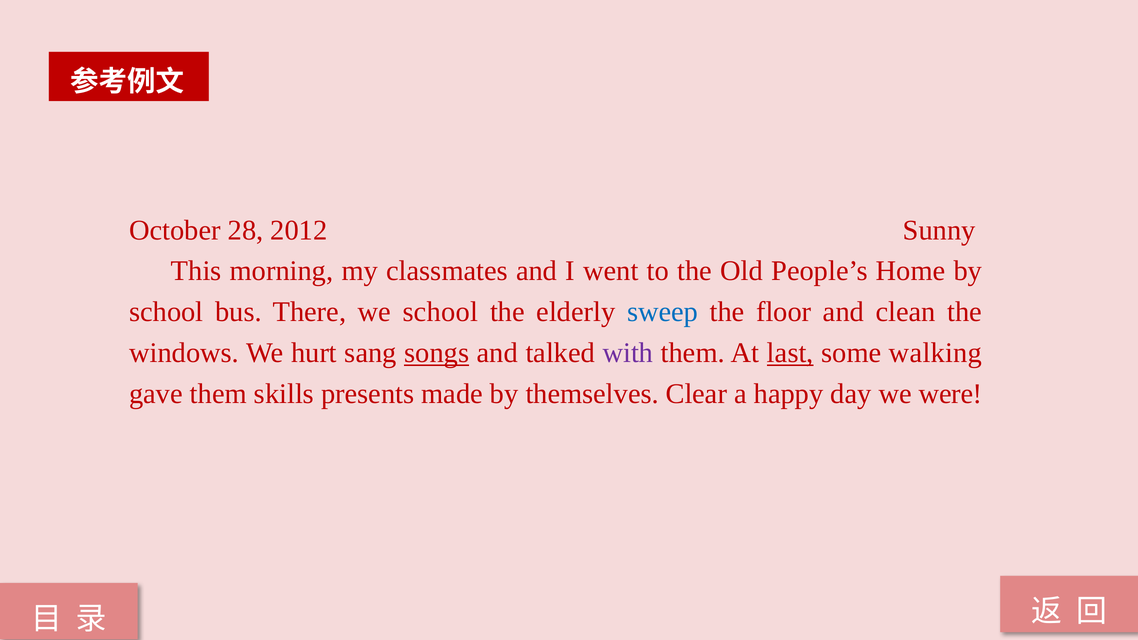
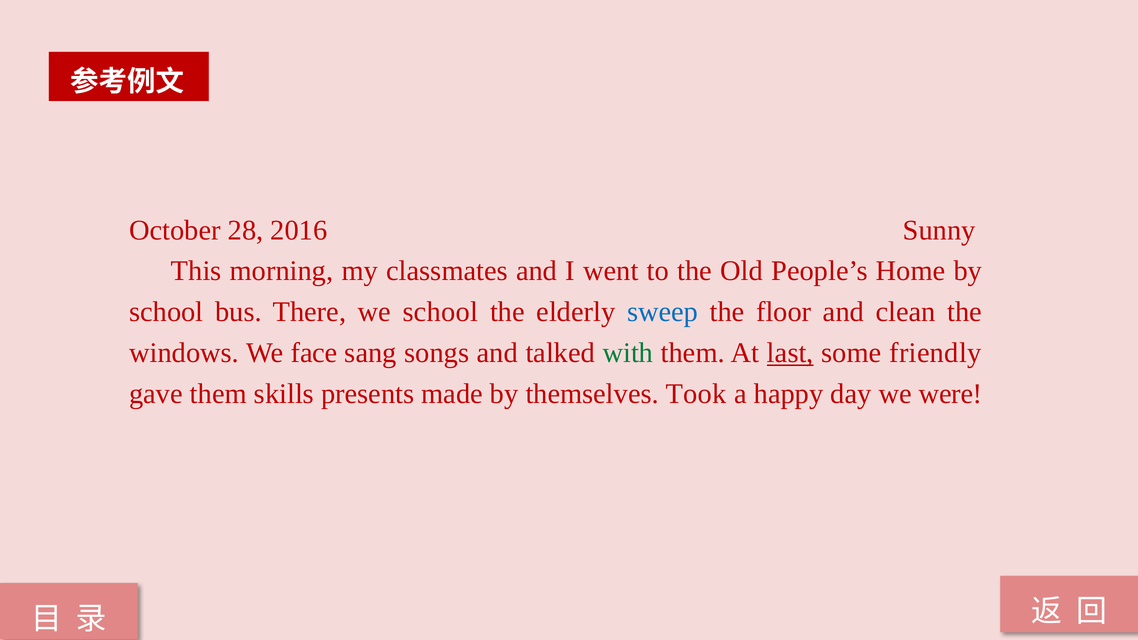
2012: 2012 -> 2016 (299, 230)
hurt: hurt -> face (314, 353)
songs underline: present -> none (437, 353)
with colour: purple -> green (628, 353)
walking: walking -> friendly (935, 353)
Clear: Clear -> Took (696, 394)
